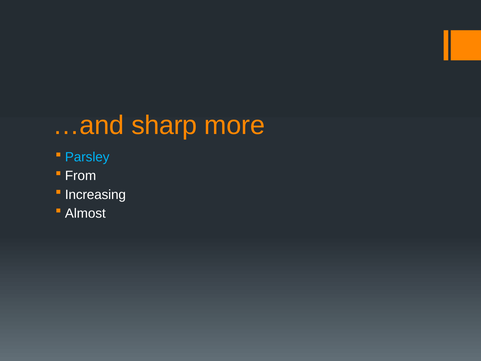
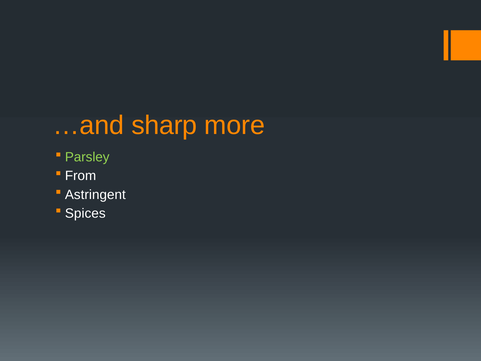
Parsley colour: light blue -> light green (87, 157)
Increasing: Increasing -> Astringent (95, 194)
Almost: Almost -> Spices (85, 213)
